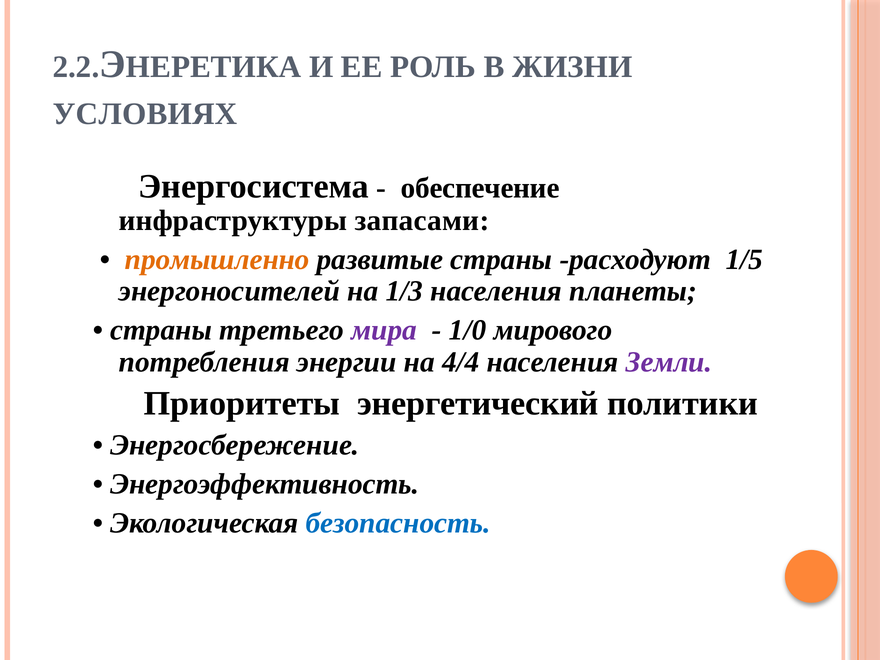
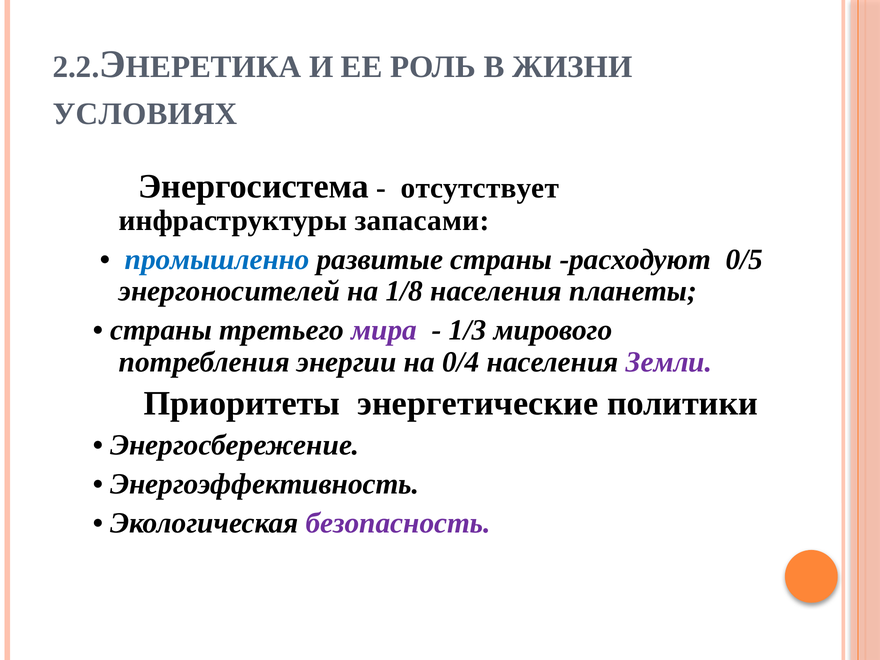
обеспечение: обеспечение -> отсутствует (480, 188)
промышленно colour: orange -> blue (217, 260)
1/5: 1/5 -> 0/5 (744, 260)
1/3: 1/3 -> 1/8 (404, 291)
1/0: 1/0 -> 1/3 (468, 330)
4/4: 4/4 -> 0/4 (461, 362)
энергетический: энергетический -> энергетические (478, 404)
безопасность colour: blue -> purple (398, 523)
